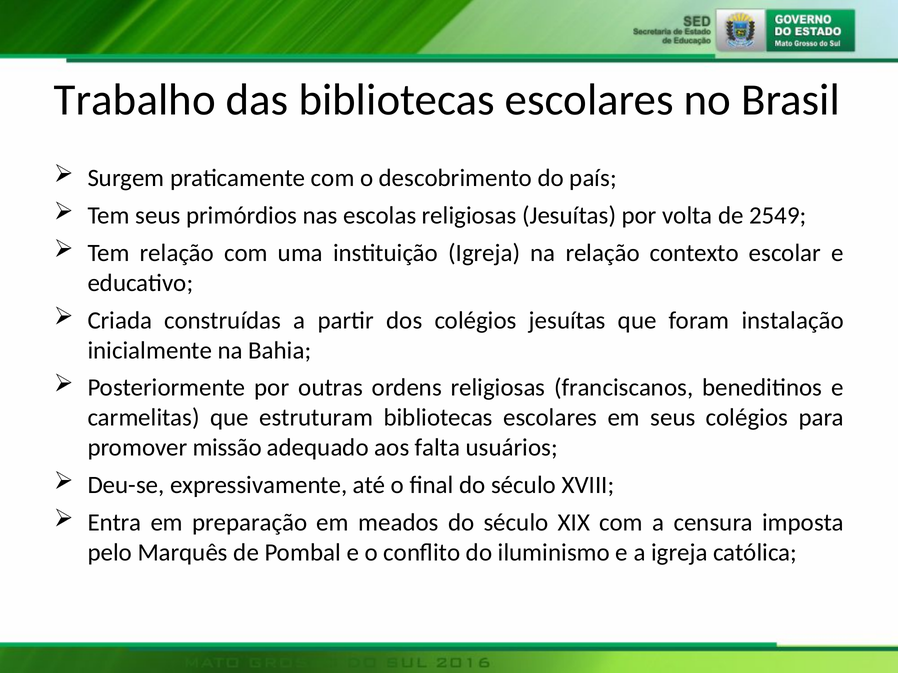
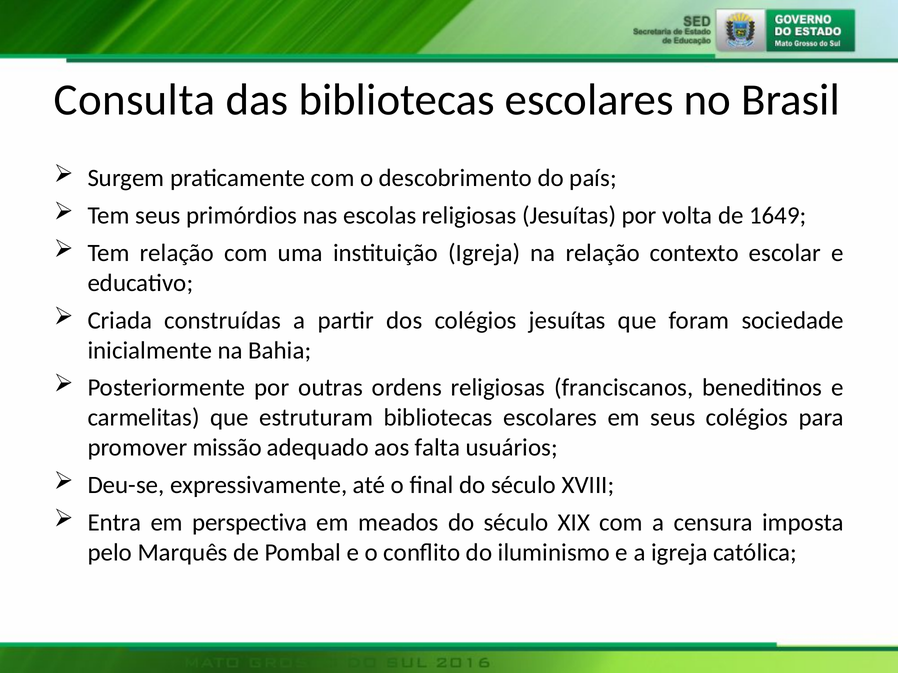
Trabalho: Trabalho -> Consulta (135, 100)
2549: 2549 -> 1649 (778, 216)
instalação: instalação -> sociedade (793, 321)
preparação: preparação -> perspectiva (250, 523)
